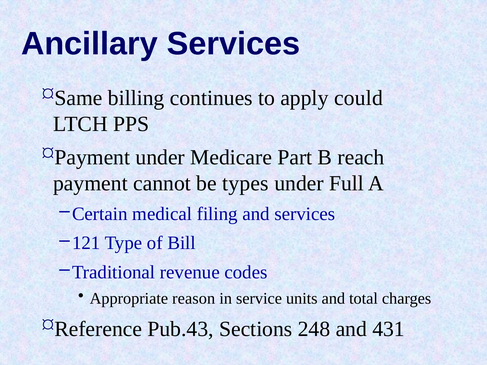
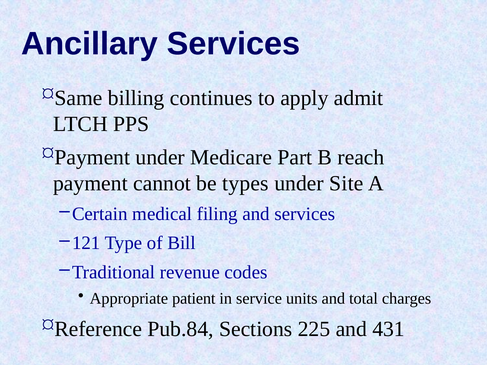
could: could -> admit (359, 98)
Full: Full -> Site (346, 183)
reason: reason -> patient (194, 299)
Pub.43: Pub.43 -> Pub.84 (181, 329)
248: 248 -> 225 (314, 329)
